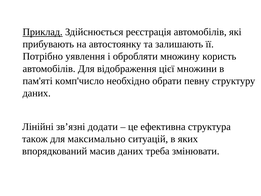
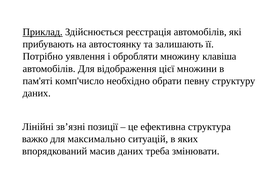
користь: користь -> клавіша (219, 56)
додати: додати -> позиції (103, 127)
також: також -> важко (35, 139)
